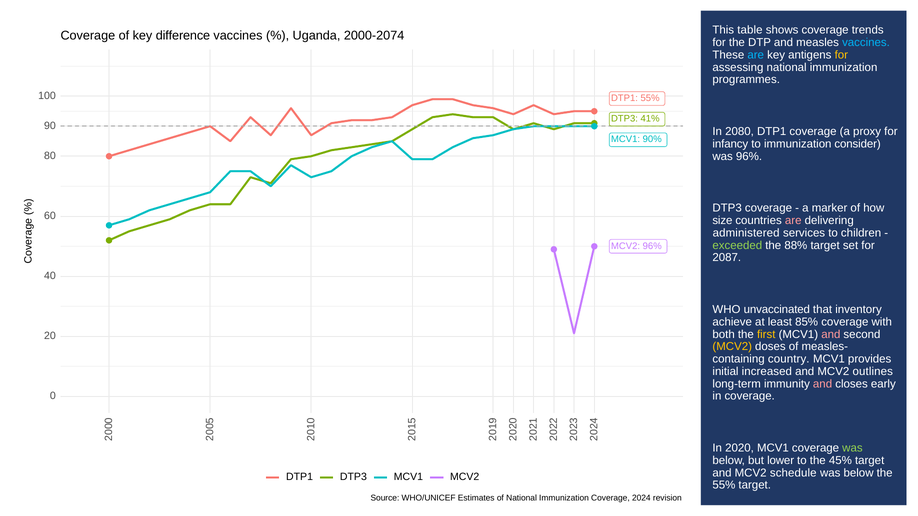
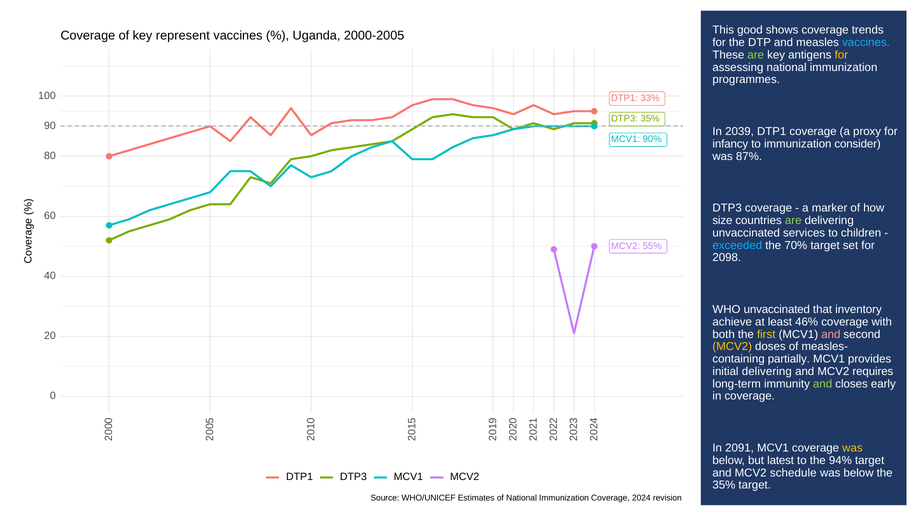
table: table -> good (750, 30)
difference: difference -> represent (183, 36)
2000-2074: 2000-2074 -> 2000-2005 (374, 36)
are colour: light blue -> light green (756, 55)
DTP1 55%: 55% -> 33% (650, 98)
DTP3 41%: 41% -> 35% (650, 119)
2080: 2080 -> 2039 (739, 132)
was 96%: 96% -> 87% (749, 156)
are colour: pink -> light green (793, 221)
administered: administered -> unvaccinated (746, 233)
exceeded colour: light green -> light blue (737, 245)
88%: 88% -> 70% (796, 245)
MCV2 96%: 96% -> 55% (652, 246)
2087: 2087 -> 2098 (727, 258)
85%: 85% -> 46% (807, 322)
country: country -> partially (789, 359)
initial increased: increased -> delivering (767, 372)
outlines: outlines -> requires (873, 372)
and colour: pink -> light green (823, 384)
2020: 2020 -> 2091 (739, 448)
was colour: light green -> yellow (852, 448)
lower: lower -> latest (781, 461)
45%: 45% -> 94% (840, 461)
55%: 55% -> 35% (724, 485)
